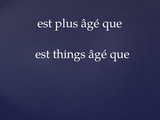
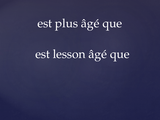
things: things -> lesson (69, 54)
